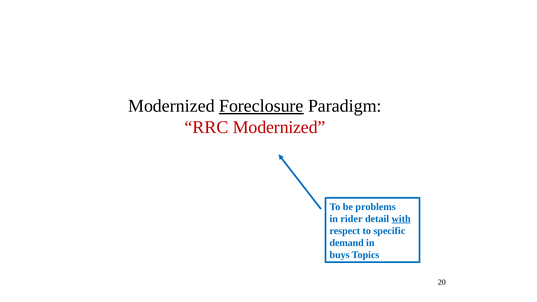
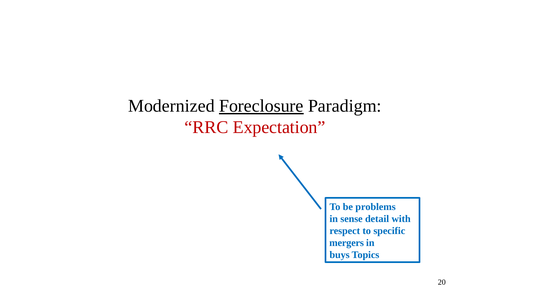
RRC Modernized: Modernized -> Expectation (279, 127)
rider: rider -> sense (351, 219)
with underline: present -> none (401, 219)
demand: demand -> mergers (347, 243)
